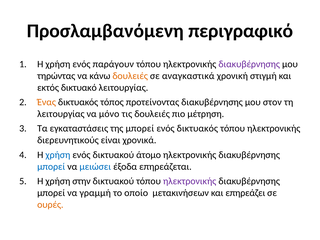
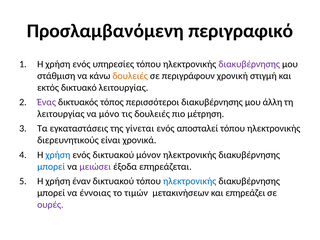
παράγουν: παράγουν -> υπηρεσίες (113, 64)
τηρώντας: τηρώντας -> στάθμιση (56, 76)
αναγκαστικά: αναγκαστικά -> περιγράφουν (188, 76)
Ένας colour: orange -> purple (47, 102)
προτείνοντας: προτείνοντας -> περισσότεροι (153, 102)
στον: στον -> άλλη (272, 102)
της μπορεί: μπορεί -> γίνεται (140, 128)
ενός δικτυακός: δικτυακός -> αποσταλεί (197, 128)
άτομο: άτομο -> μόνον (149, 155)
μειώσει colour: blue -> purple (95, 167)
στην: στην -> έναν (81, 181)
ηλεκτρονικής colour: purple -> blue (190, 181)
γραμμή: γραμμή -> έννοιας (95, 193)
οποίο: οποίο -> τιμών (136, 193)
ουρές colour: orange -> purple (50, 205)
